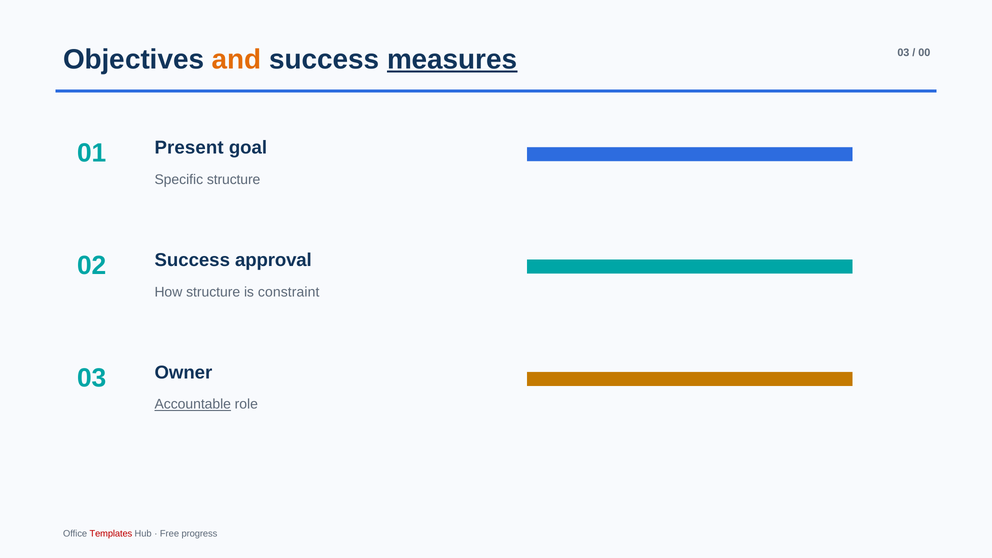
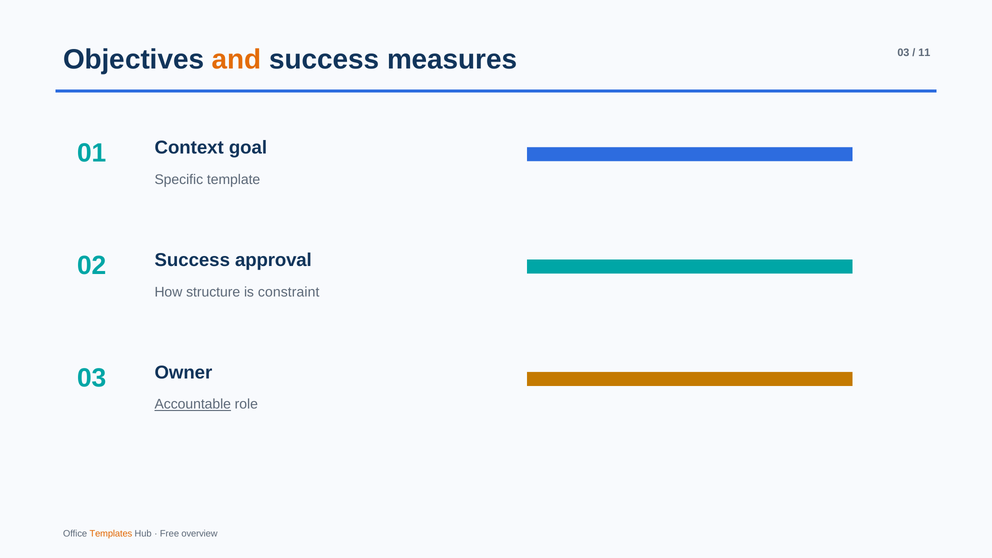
measures underline: present -> none (452, 60)
00: 00 -> 11 (924, 53)
Present: Present -> Context (189, 148)
Specific structure: structure -> template (234, 180)
Templates colour: red -> orange (111, 534)
progress: progress -> overview (199, 534)
